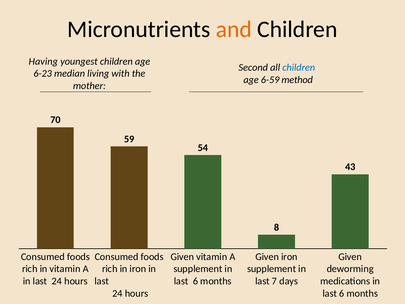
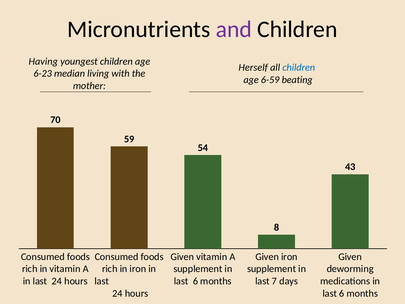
and colour: orange -> purple (234, 29)
Second: Second -> Herself (253, 67)
method: method -> beating (297, 80)
